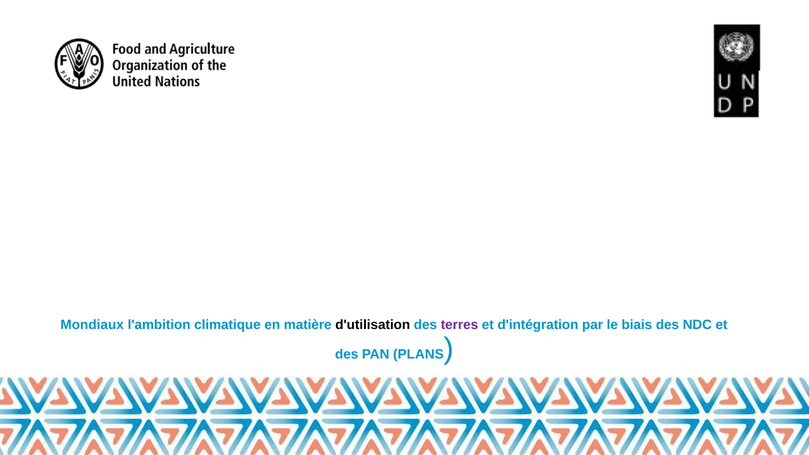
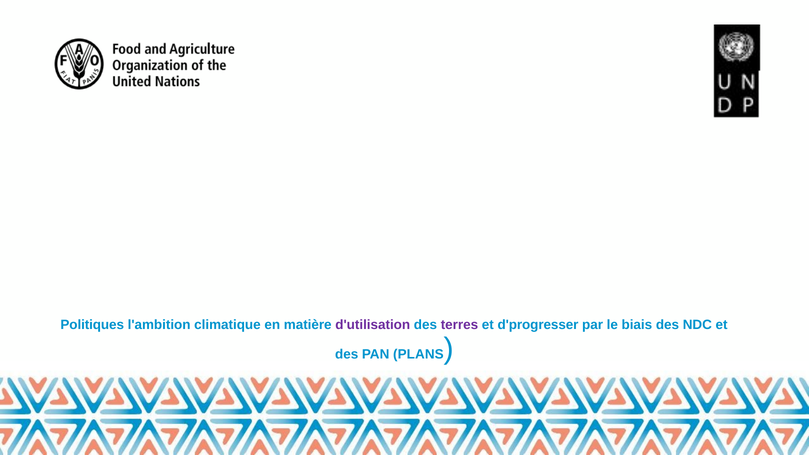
Mondiaux: Mondiaux -> Politiques (92, 325)
d'utilisation colour: black -> purple (373, 325)
d'intégration: d'intégration -> d'progresser (538, 325)
